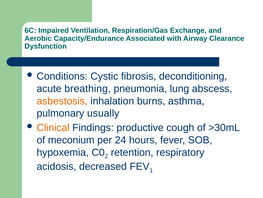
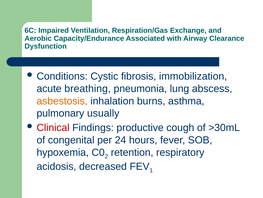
deconditioning: deconditioning -> immobilization (193, 76)
Clinical colour: orange -> red (53, 127)
meconium: meconium -> congenital (71, 140)
